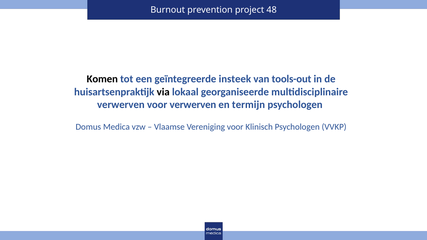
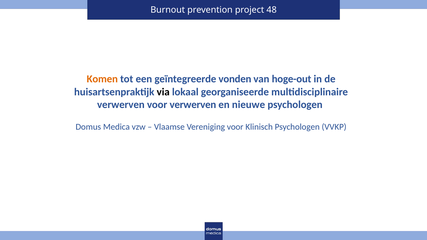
Komen colour: black -> orange (102, 79)
insteek: insteek -> vonden (235, 79)
tools-out: tools-out -> hoge-out (292, 79)
termijn: termijn -> nieuwe (249, 105)
